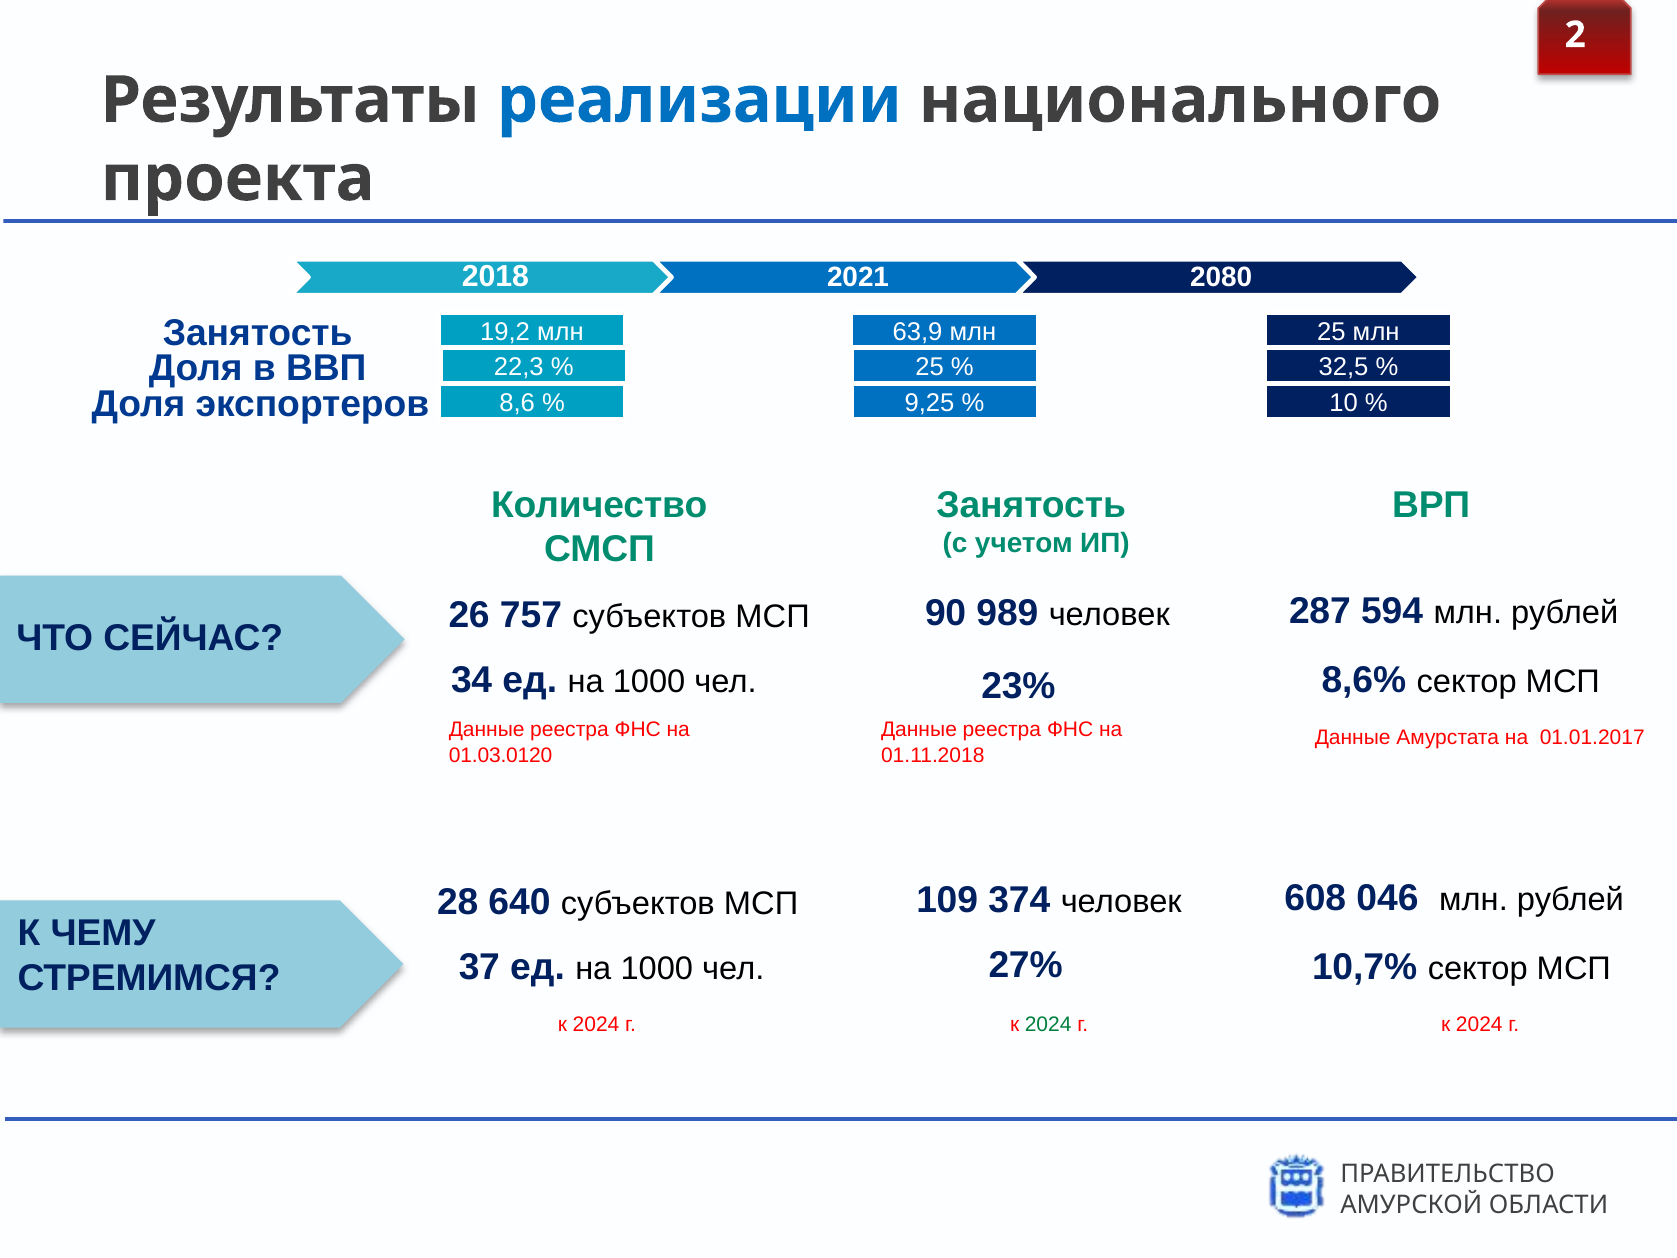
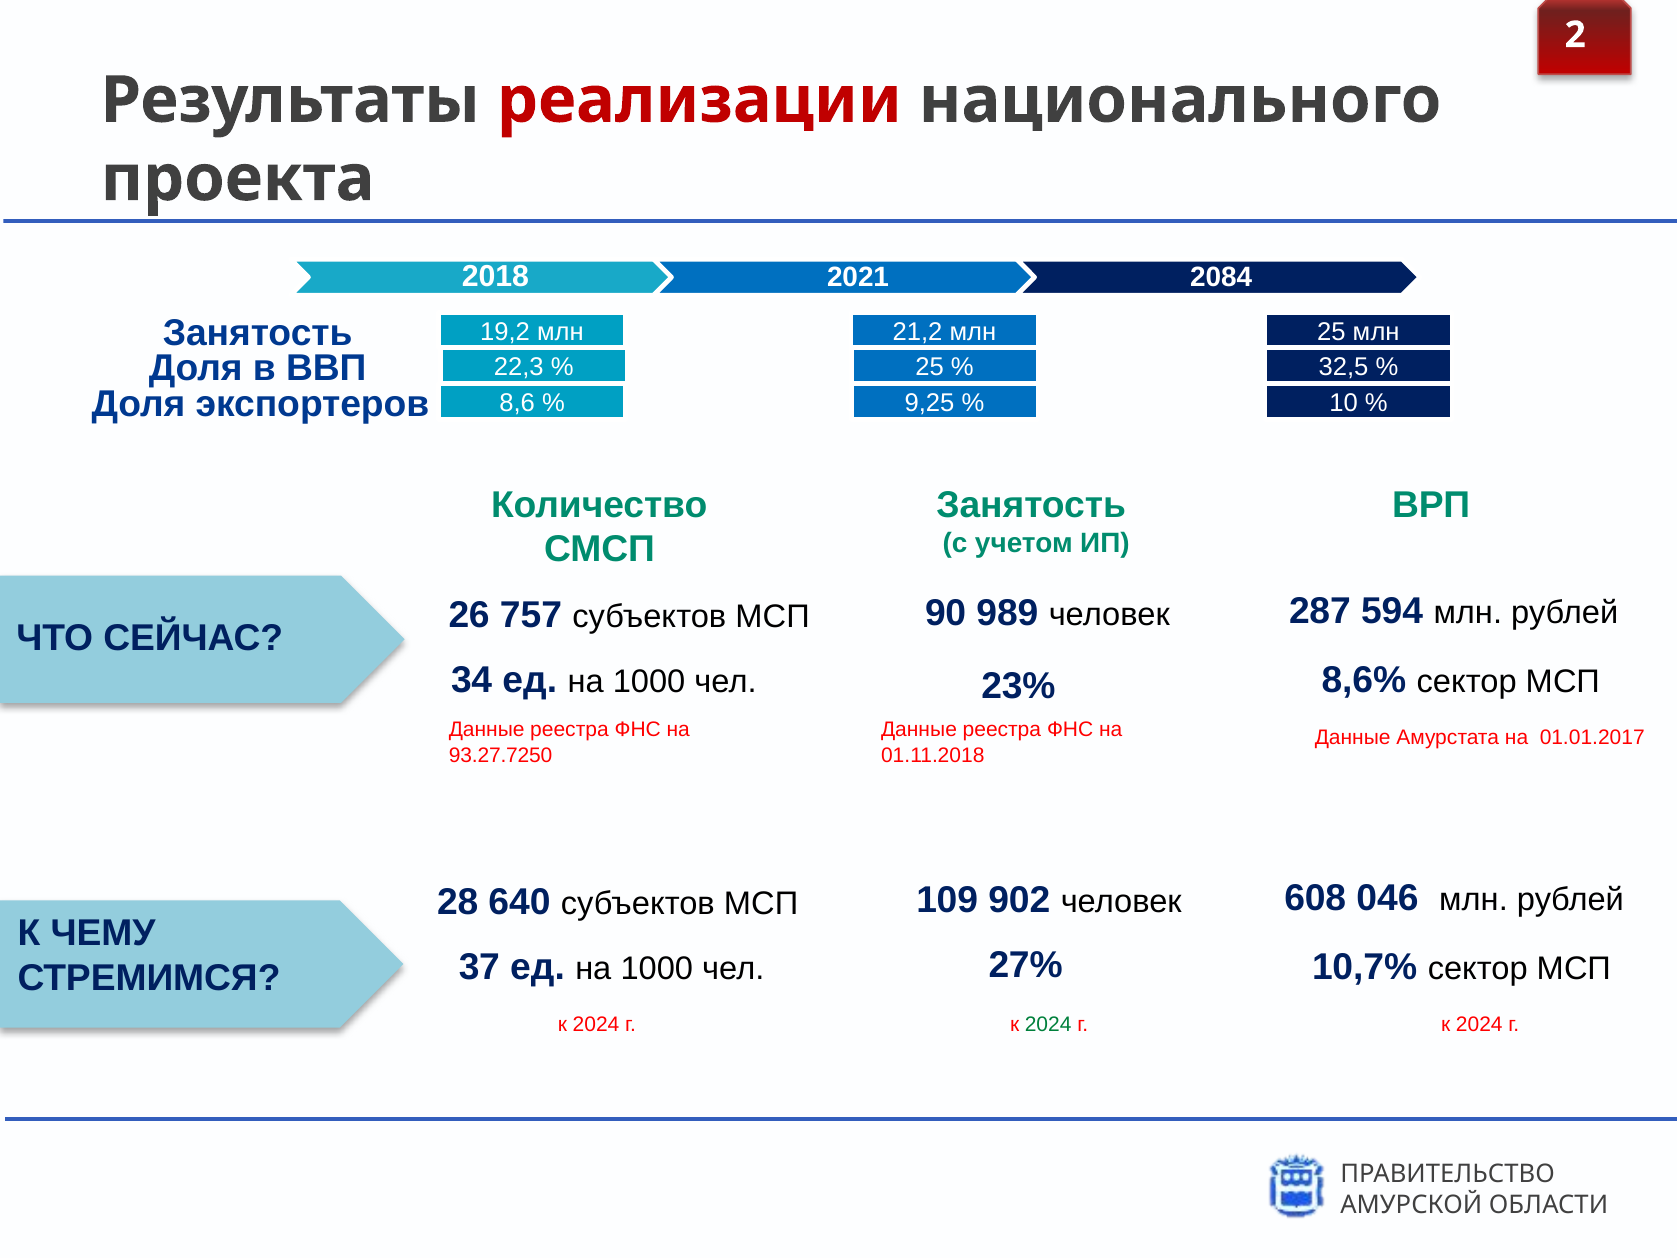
реализации colour: blue -> red (699, 100)
2080: 2080 -> 2084 (1221, 277)
63,9: 63,9 -> 21,2 (917, 332)
01.03.0120: 01.03.0120 -> 93.27.7250 (501, 755)
374: 374 -> 902 (1019, 900)
